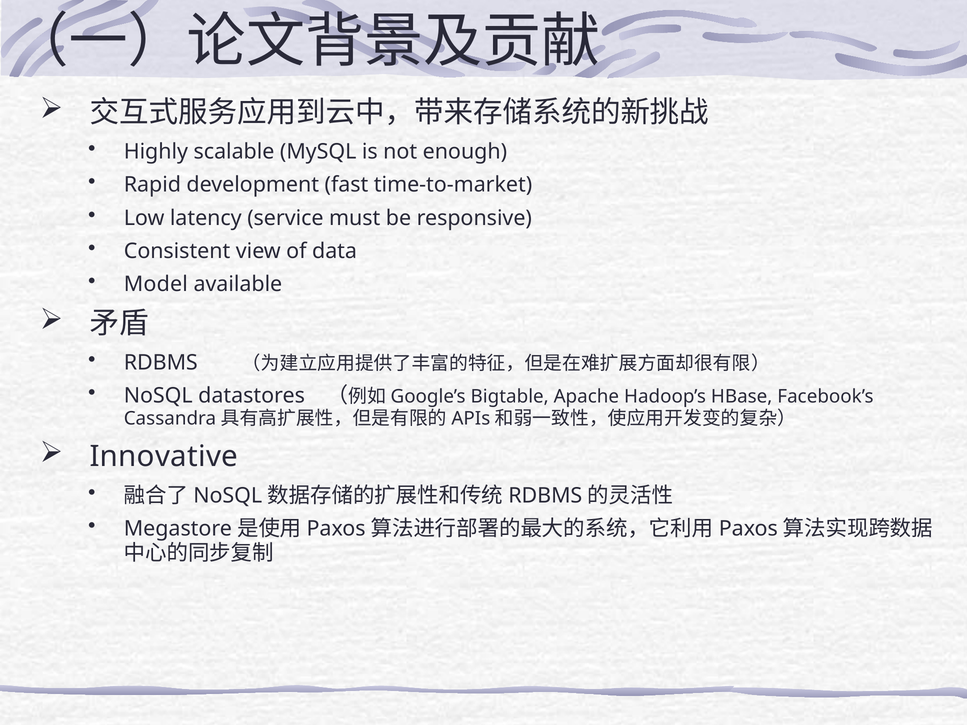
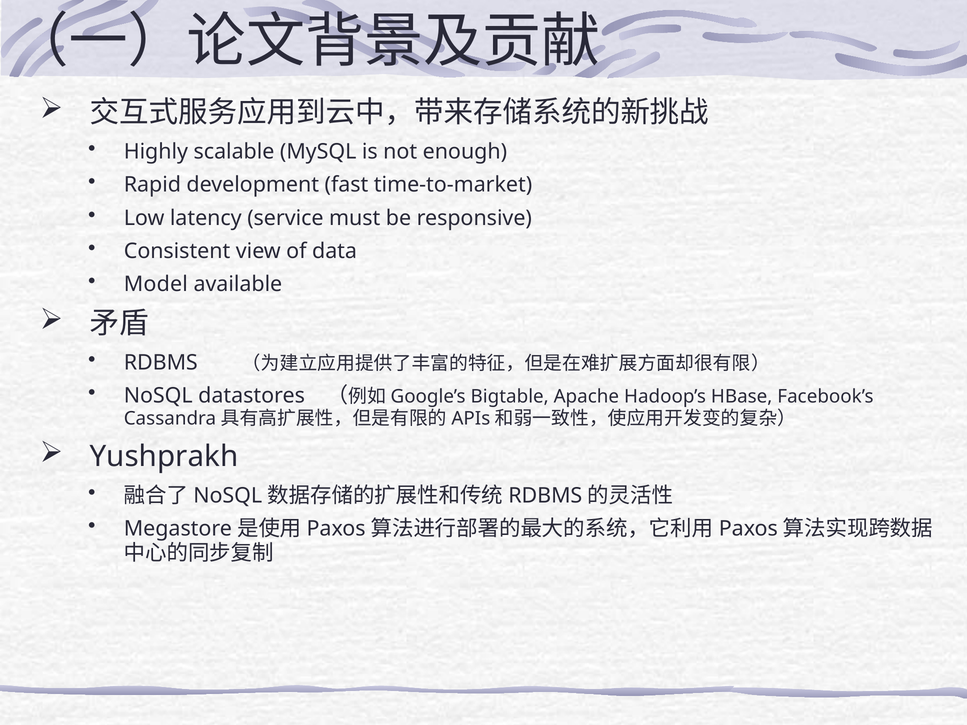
Innovative: Innovative -> Yushprakh (164, 457)
